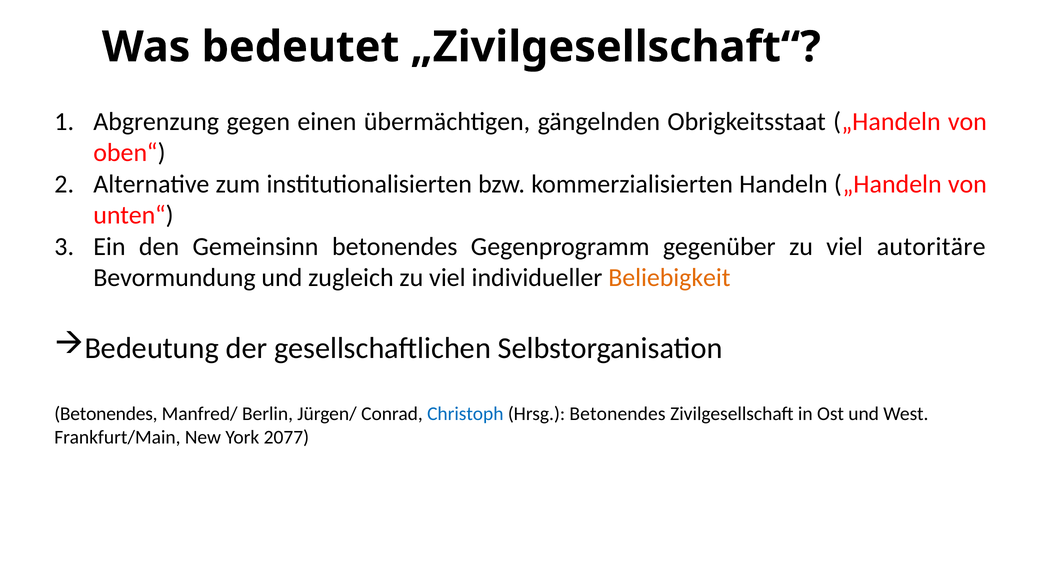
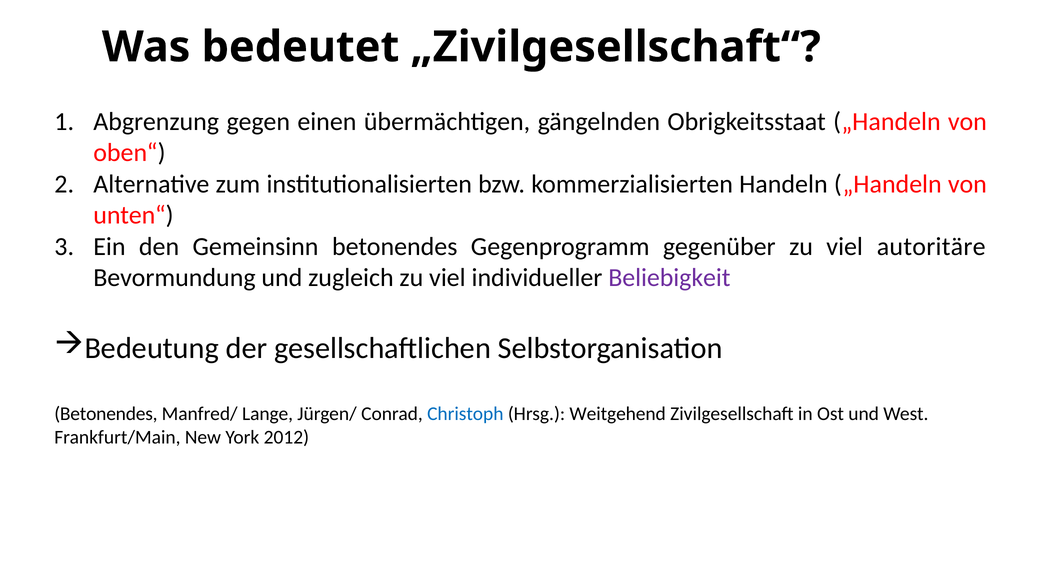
Beliebigkeit colour: orange -> purple (669, 277)
Berlin: Berlin -> Lange (268, 413)
Hrsg Betonendes: Betonendes -> Weitgehend (618, 413)
2077: 2077 -> 2012 (286, 437)
